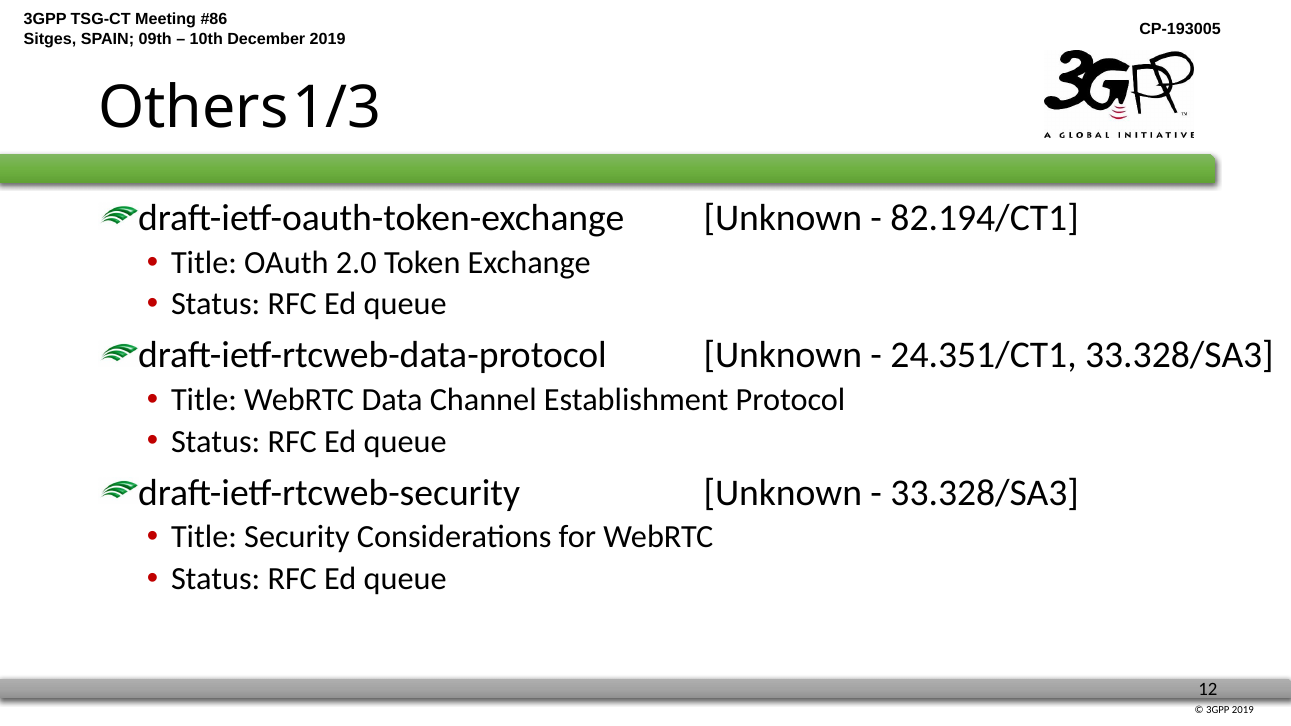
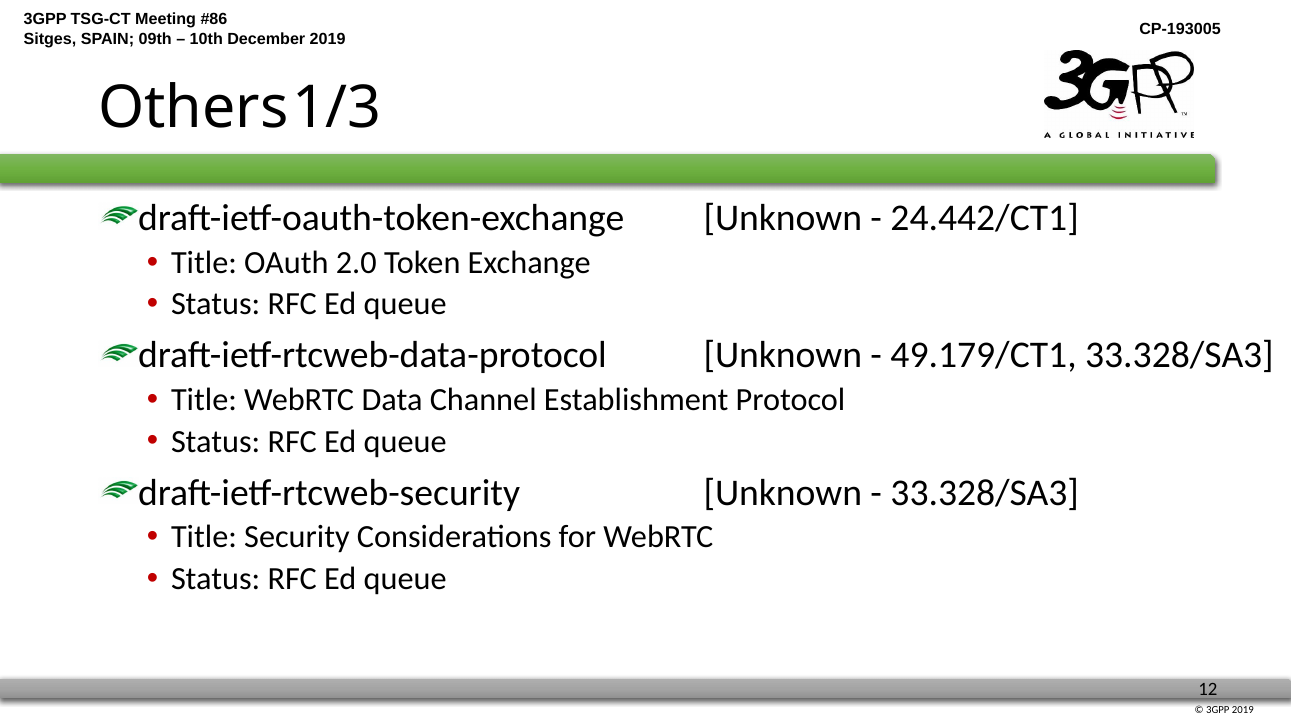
82.194/CT1: 82.194/CT1 -> 24.442/CT1 (985, 218)
24.351/CT1: 24.351/CT1 -> 49.179/CT1 (984, 356)
